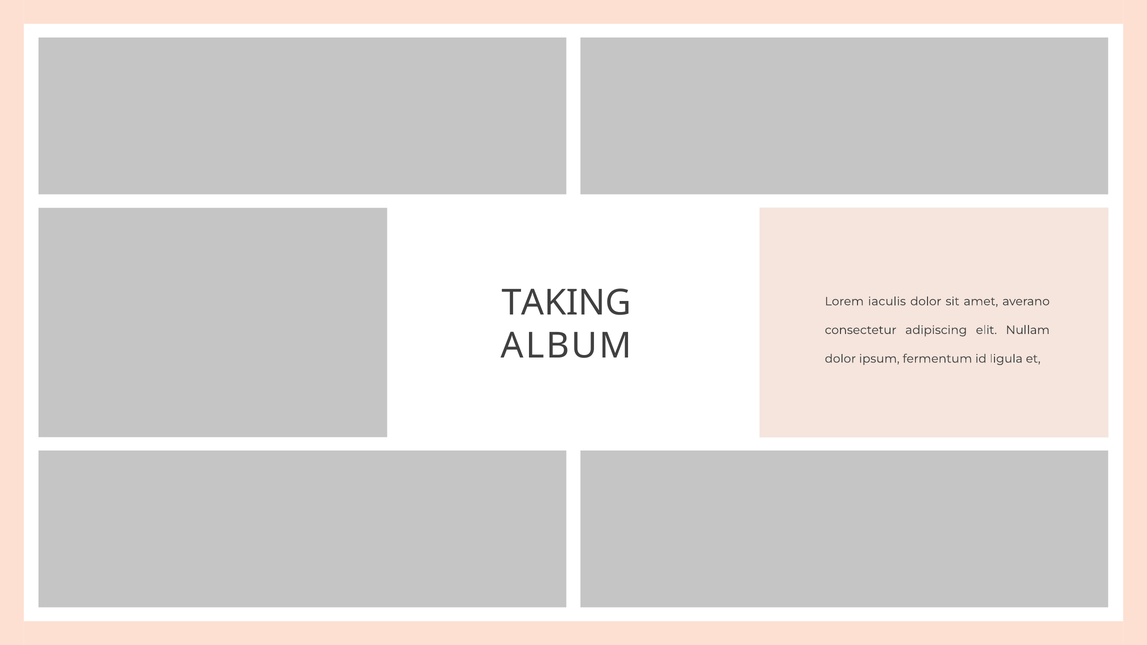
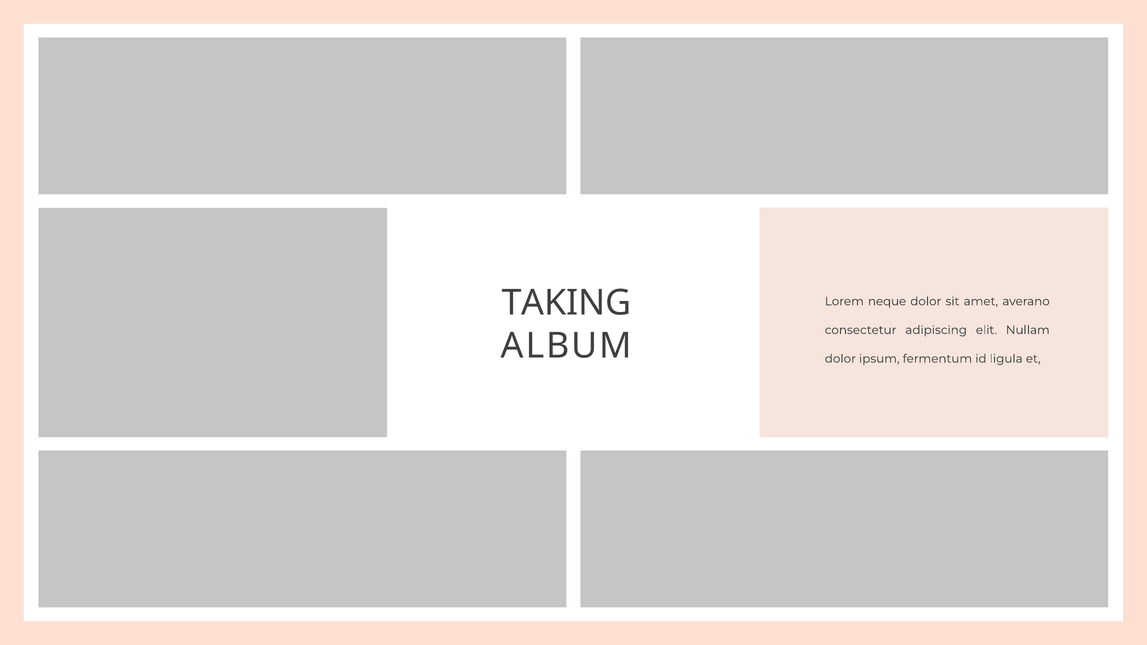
iaculis: iaculis -> neque (887, 301)
